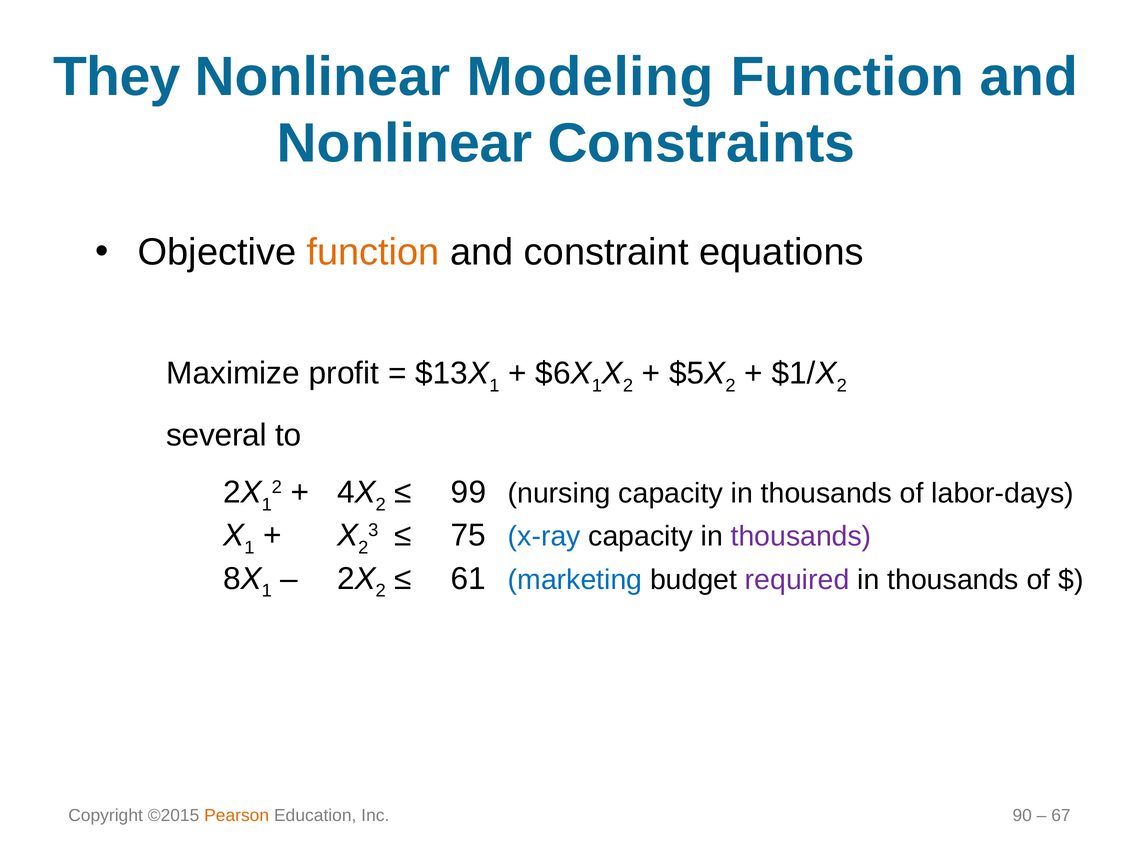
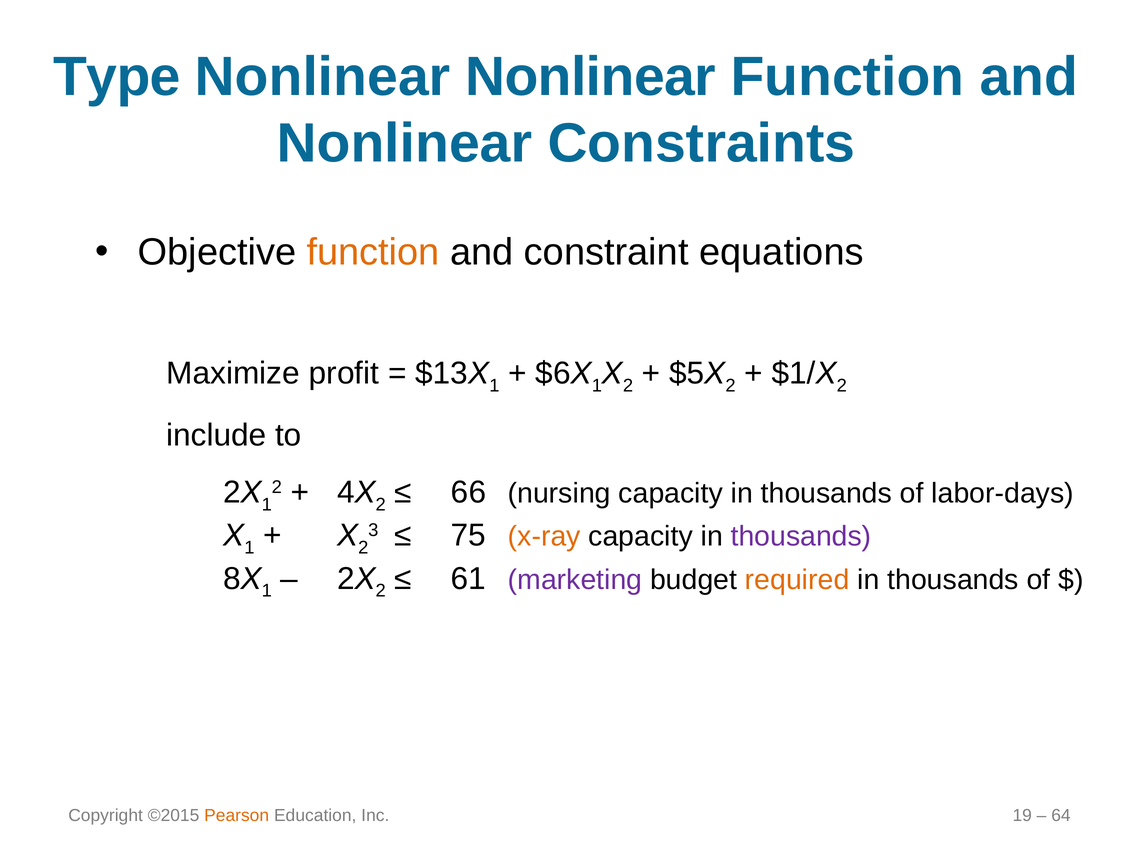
They: They -> Type (117, 77)
Nonlinear Modeling: Modeling -> Nonlinear (591, 77)
several: several -> include (216, 435)
99: 99 -> 66 (469, 492)
x-ray colour: blue -> orange (544, 537)
marketing colour: blue -> purple (575, 580)
required colour: purple -> orange (797, 580)
90: 90 -> 19 (1022, 816)
67: 67 -> 64 (1061, 816)
